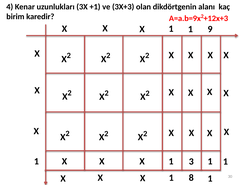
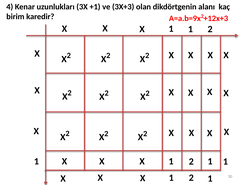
9: 9 -> 2 (210, 29)
X 1 3: 3 -> 2 (191, 162)
8: 8 -> 2 (191, 178)
